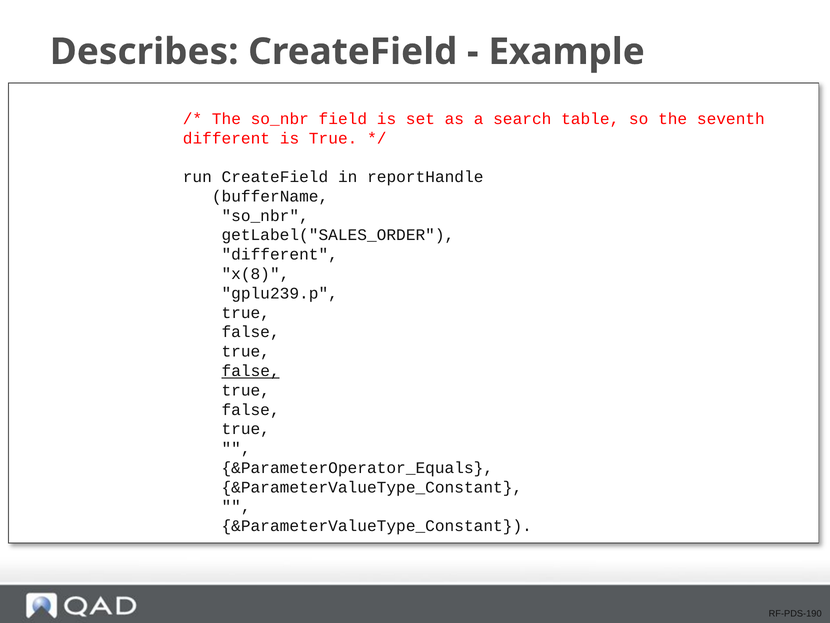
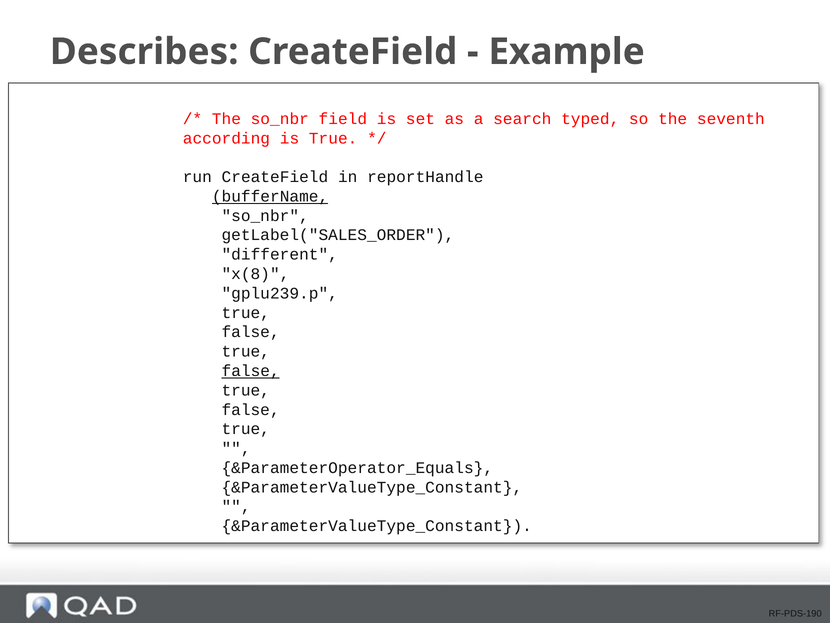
table: table -> typed (590, 119)
different: different -> according (226, 138)
bufferName underline: none -> present (270, 196)
